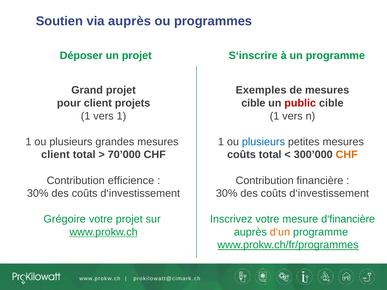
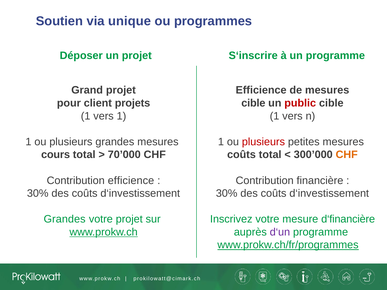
via auprès: auprès -> unique (130, 21)
Exemples: Exemples -> Efficience (261, 90)
plusieurs colour: blue -> red (263, 142)
client: client -> cours (56, 155)
Grégoire: Grégoire -> Grandes (65, 219)
d‘un colour: orange -> purple (280, 232)
